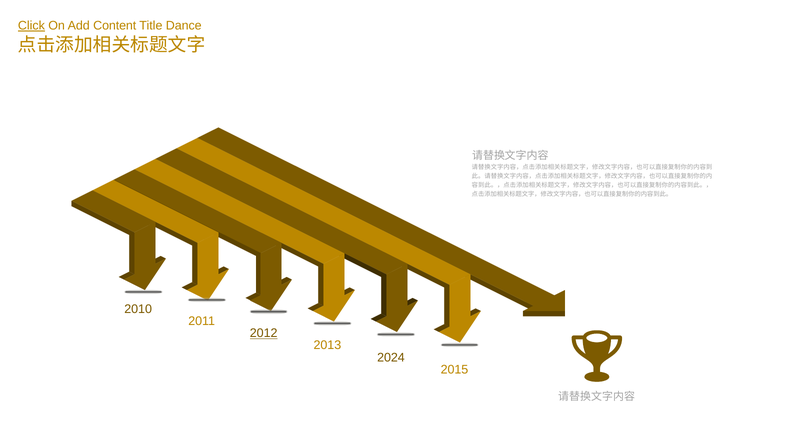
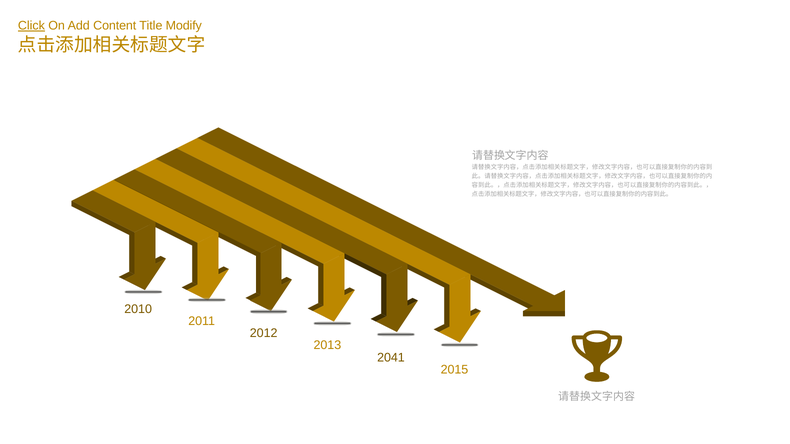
Dance: Dance -> Modify (184, 26)
2012 underline: present -> none (264, 334)
2024: 2024 -> 2041 (391, 358)
